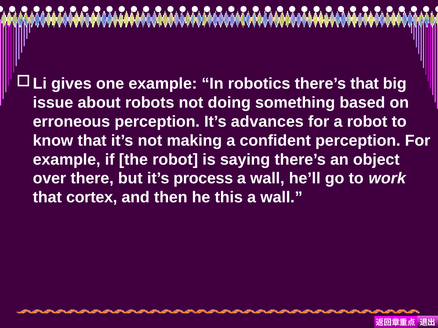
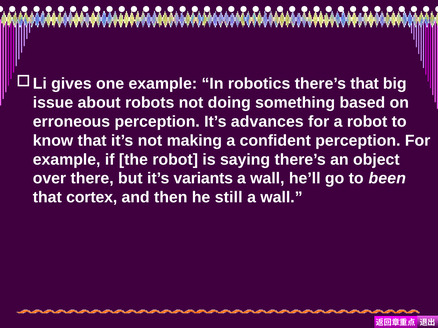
process: process -> variants (203, 179)
work: work -> been (387, 179)
this: this -> still (229, 198)
